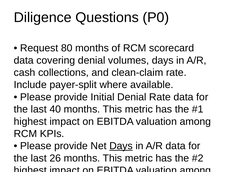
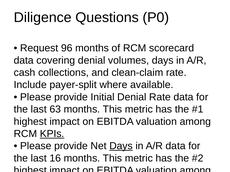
80: 80 -> 96 (67, 48)
40: 40 -> 63 (55, 110)
KPIs underline: none -> present (52, 134)
26: 26 -> 16 (55, 159)
